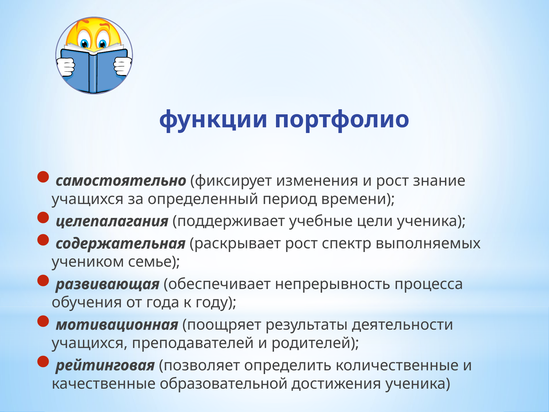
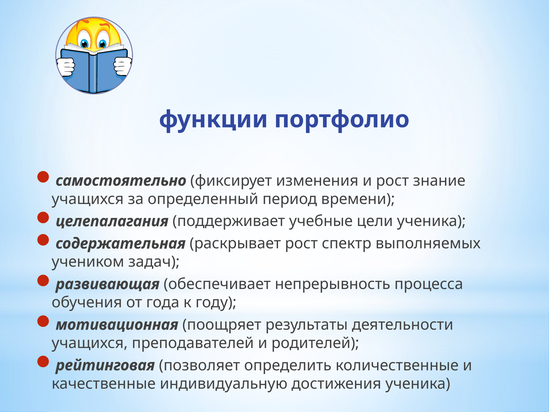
семье: семье -> задач (154, 262)
образовательной: образовательной -> индивидуальную (224, 383)
